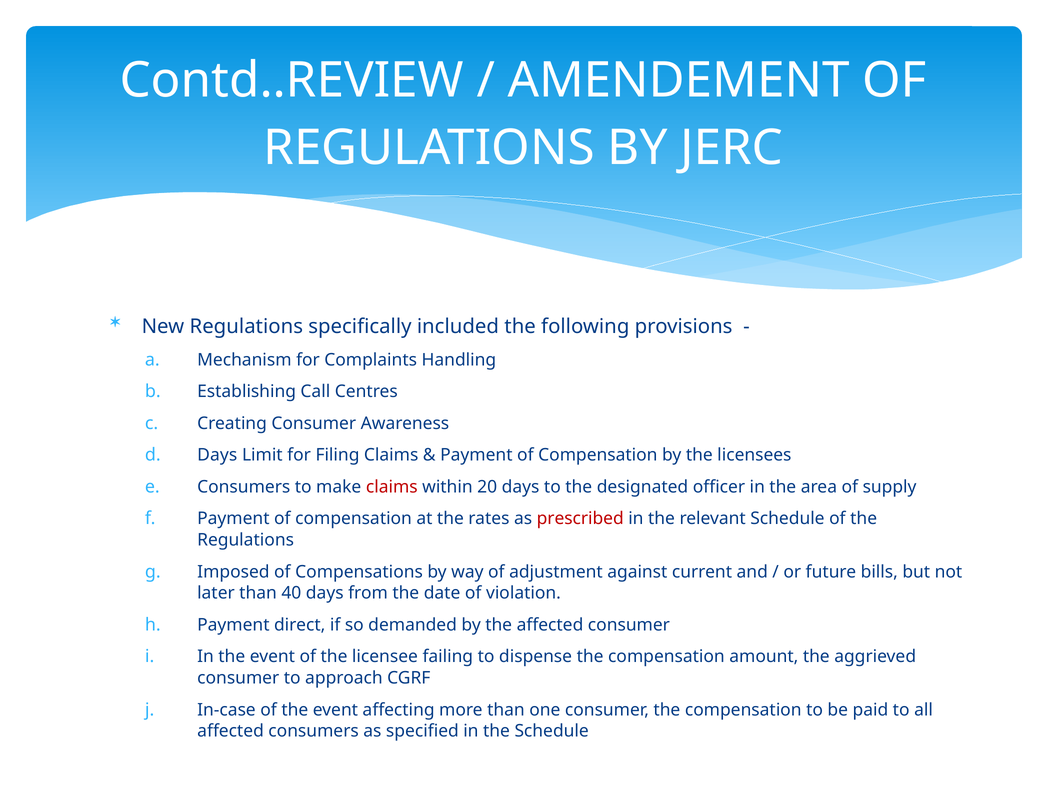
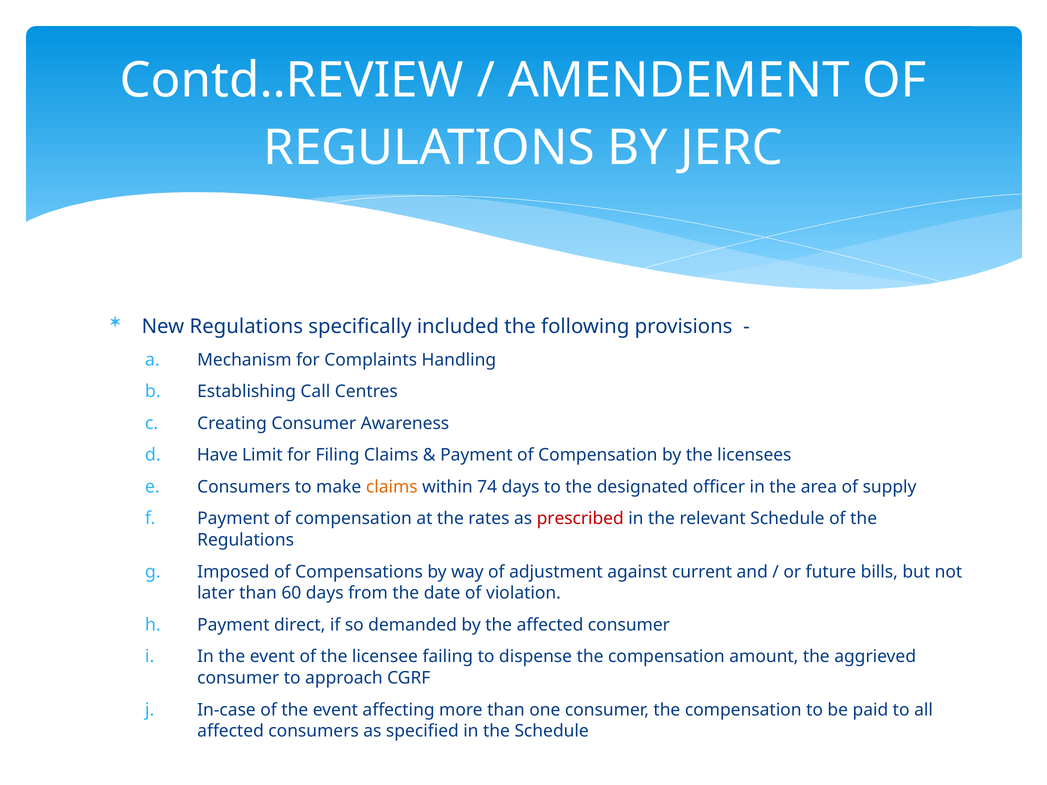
Days: Days -> Have (217, 455)
claims colour: red -> orange (392, 487)
20: 20 -> 74 (487, 487)
40: 40 -> 60 (291, 593)
